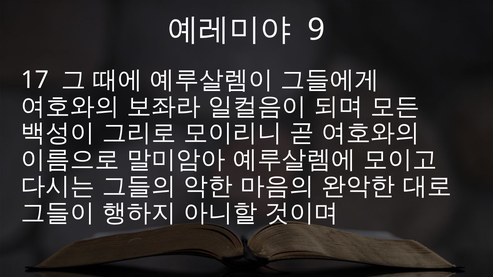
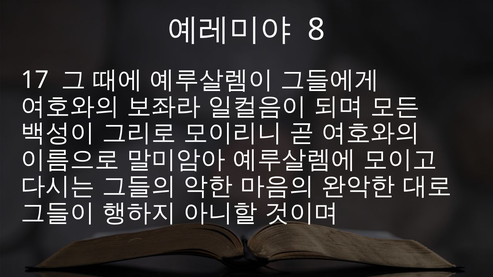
9: 9 -> 8 (316, 30)
